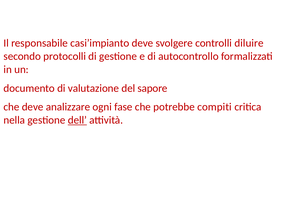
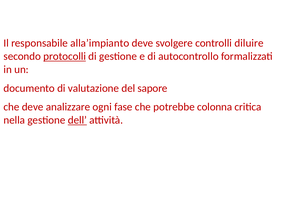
casi’impianto: casi’impianto -> alla’impianto (100, 43)
protocolli underline: none -> present (65, 56)
compiti: compiti -> colonna (215, 107)
